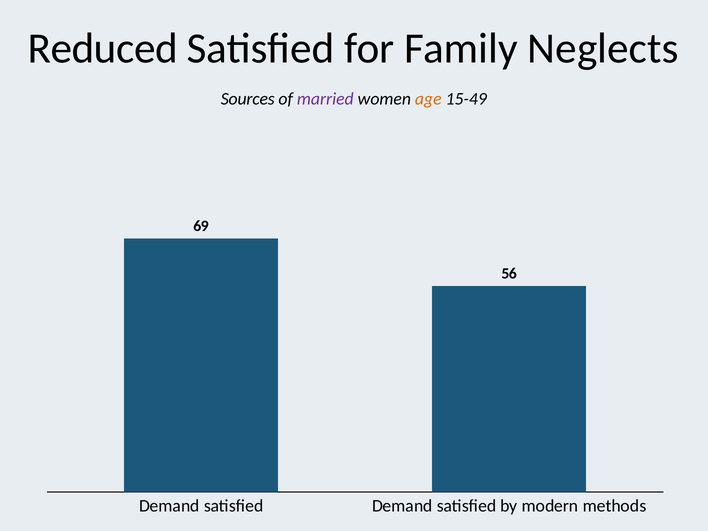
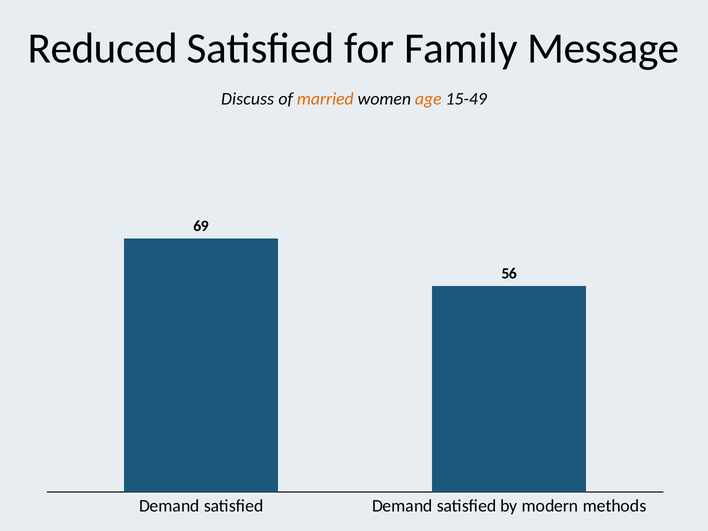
Neglects: Neglects -> Message (603, 48)
Sources: Sources -> Discuss (248, 99)
married colour: purple -> orange (325, 99)
